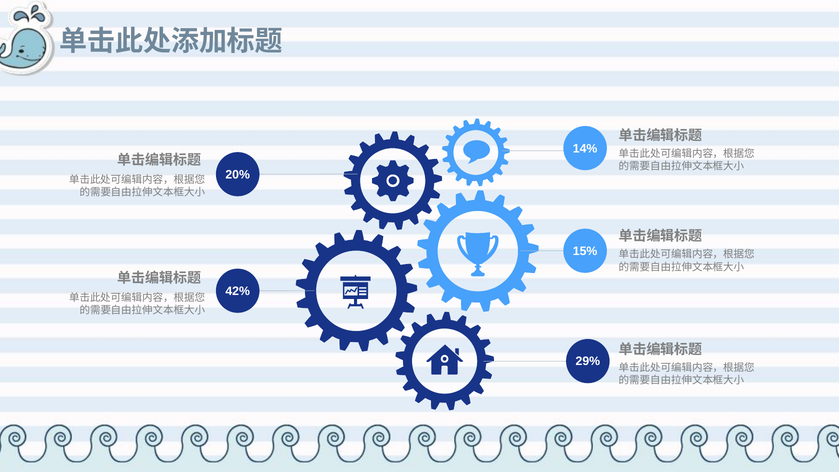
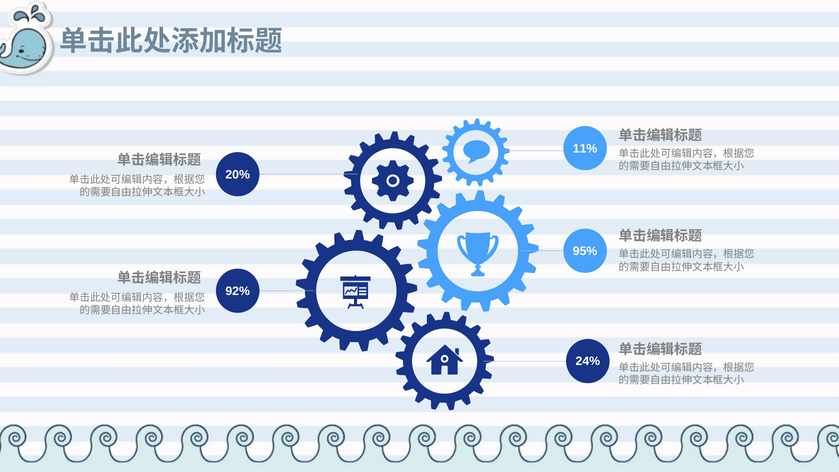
14%: 14% -> 11% (585, 148)
15%: 15% -> 95% (585, 251)
42%: 42% -> 92% (238, 291)
29%: 29% -> 24% (588, 361)
